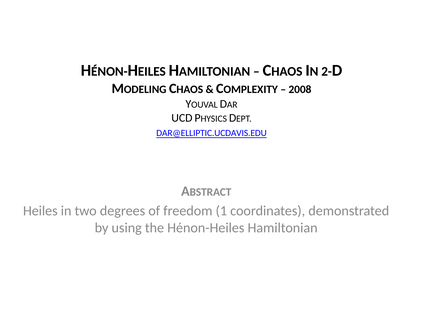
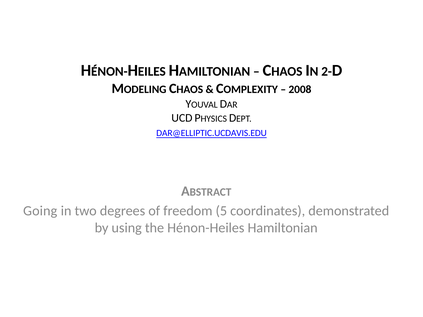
Heiles: Heiles -> Going (40, 211)
1: 1 -> 5 (221, 211)
